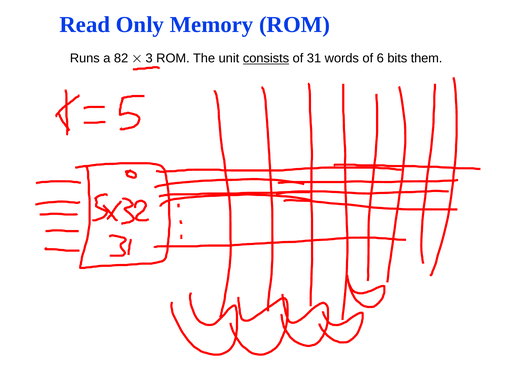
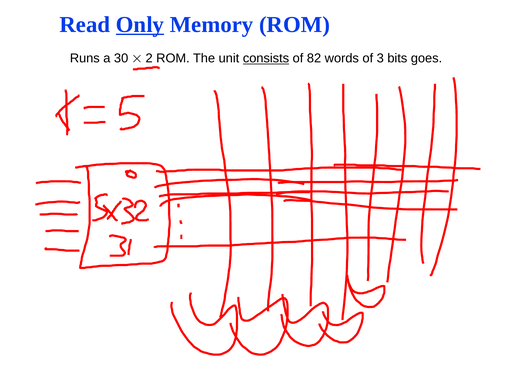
Only underline: none -> present (140, 25)
82: 82 -> 30 (121, 58)
3: 3 -> 2 (149, 58)
31: 31 -> 82 (314, 58)
6: 6 -> 3 (380, 58)
them: them -> goes (426, 58)
